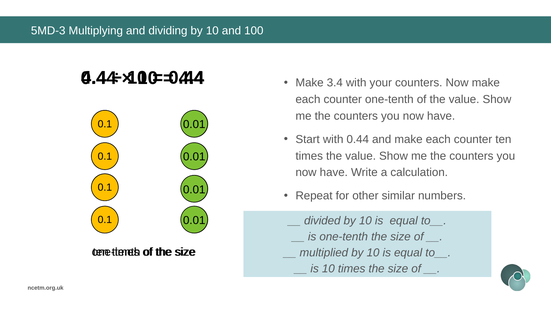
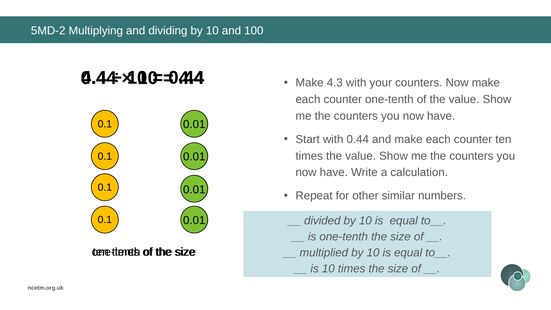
5MD-3: 5MD-3 -> 5MD-2 (48, 31)
3.4: 3.4 -> 4.3 (335, 83)
